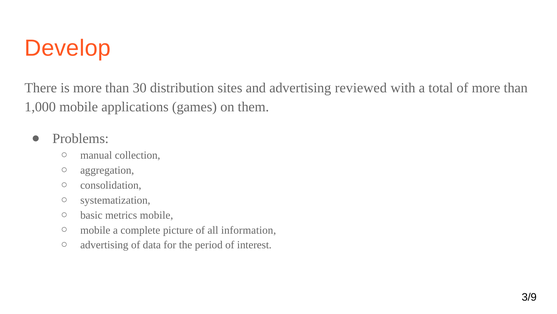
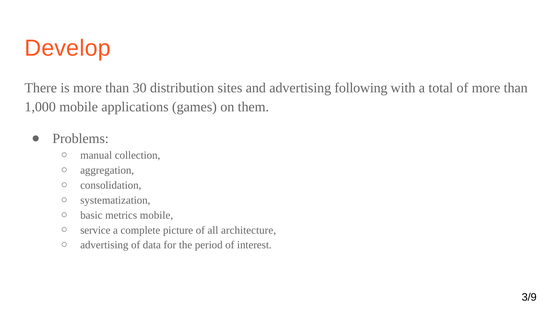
reviewed: reviewed -> following (361, 88)
mobile: mobile -> service (95, 230)
information: information -> architecture (249, 230)
